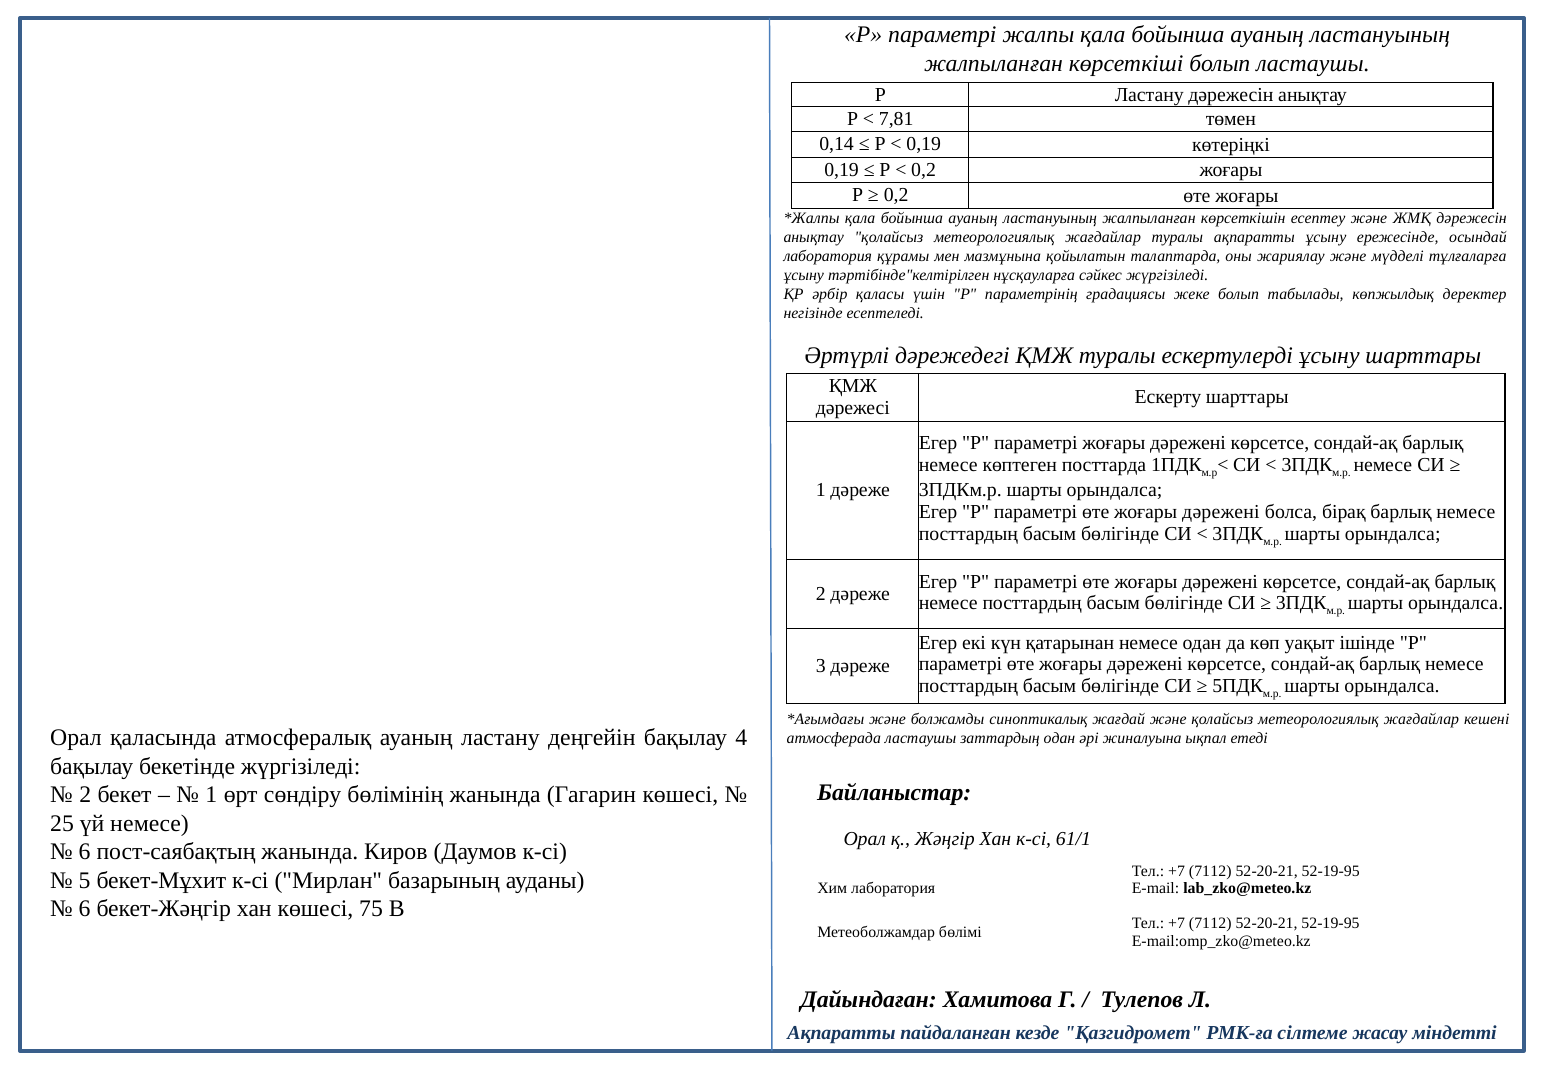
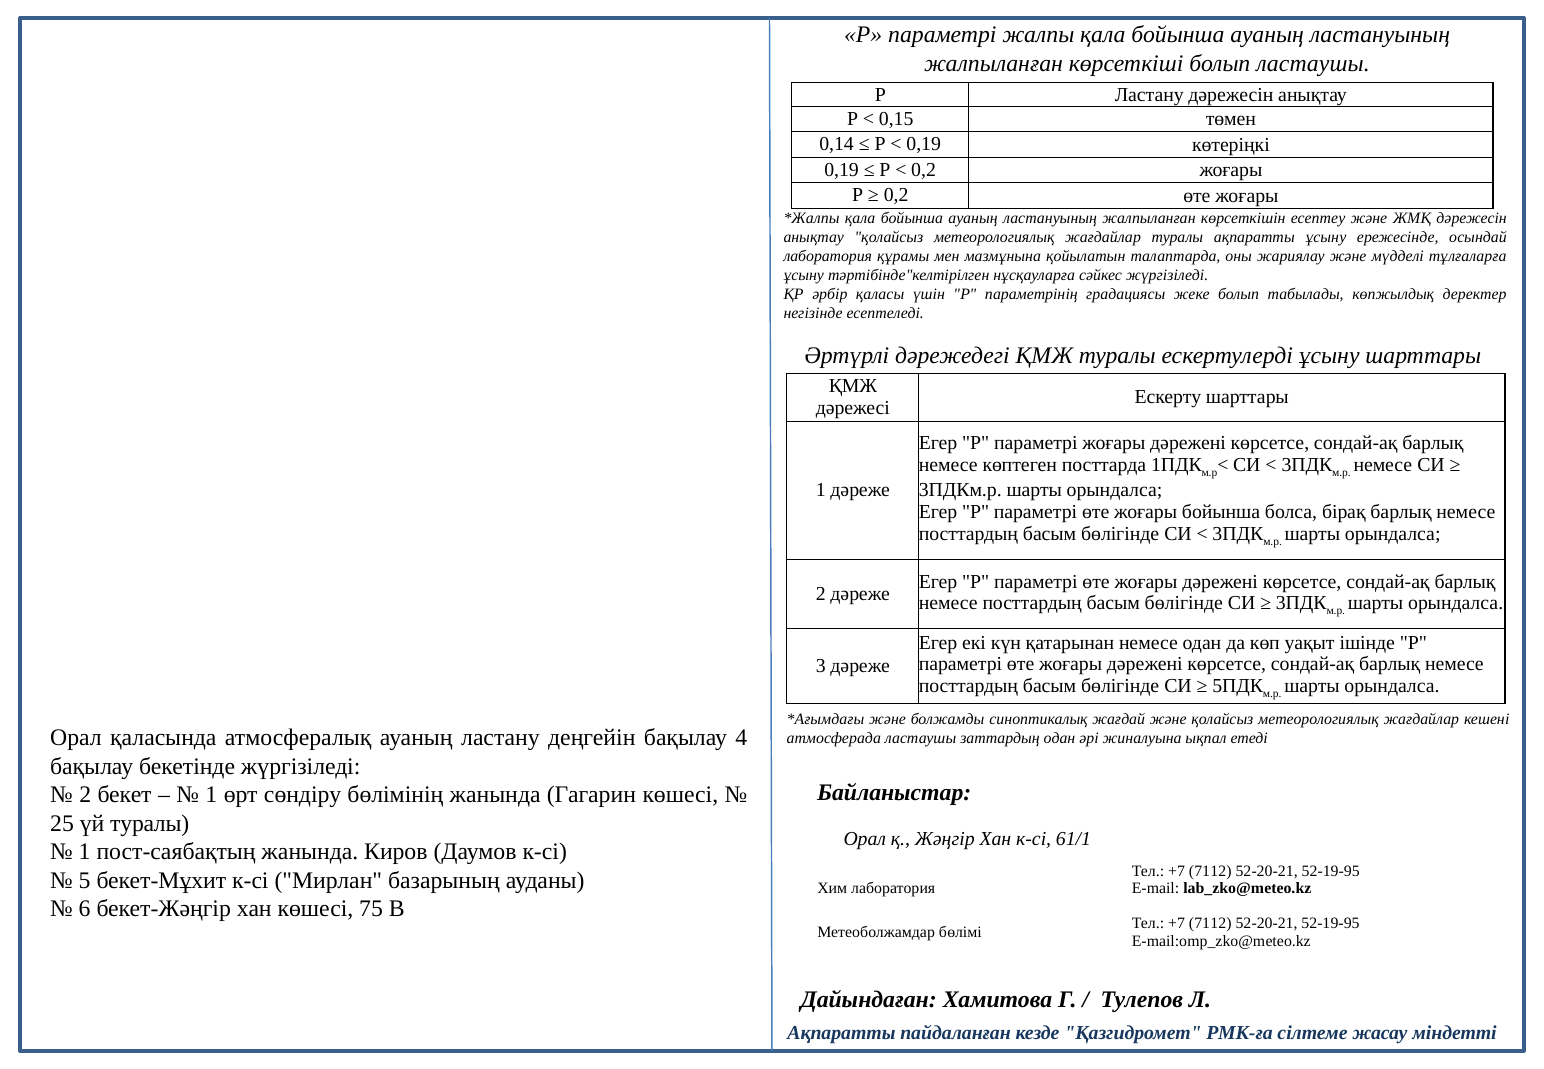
7,81: 7,81 -> 0,15 (896, 119)
дәрежені: дәрежені -> бойынша (1221, 512)
үй немесе: немесе -> туралы (150, 823)
6: 6 -> 1 (85, 852)
